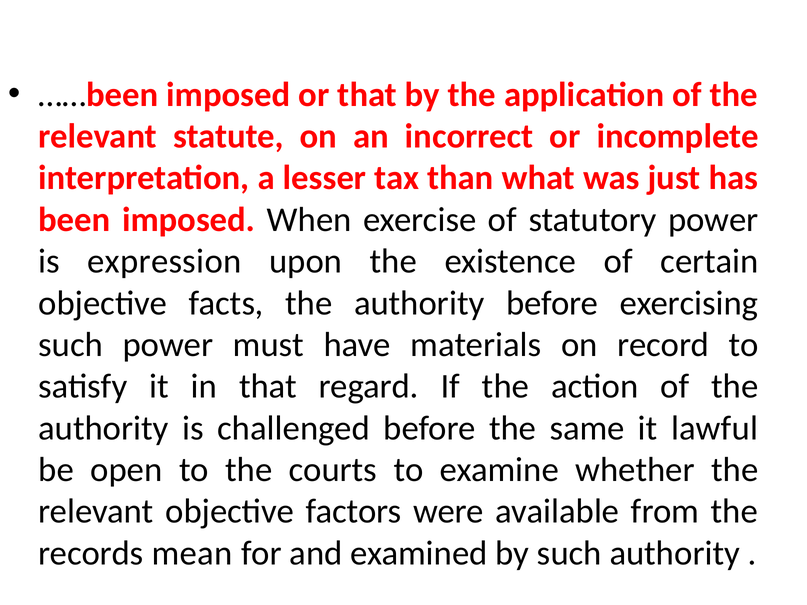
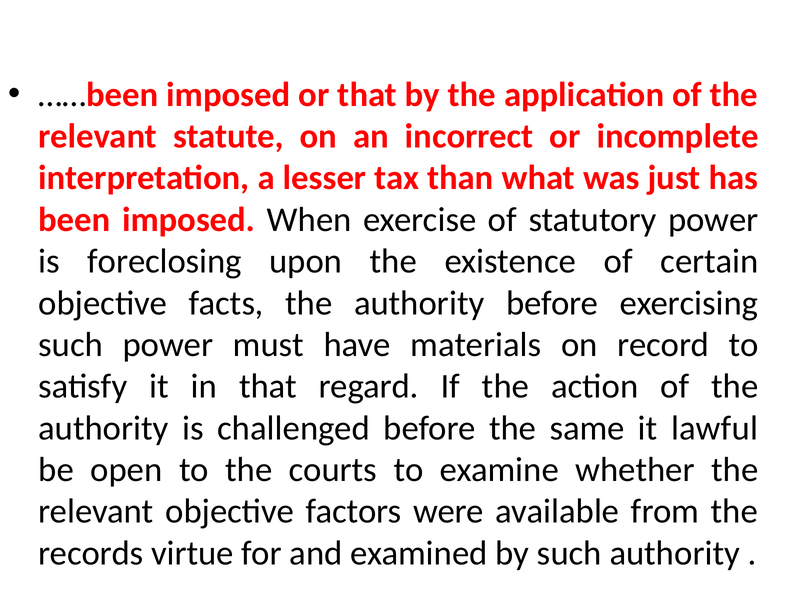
expression: expression -> foreclosing (165, 261)
mean: mean -> virtue (192, 553)
